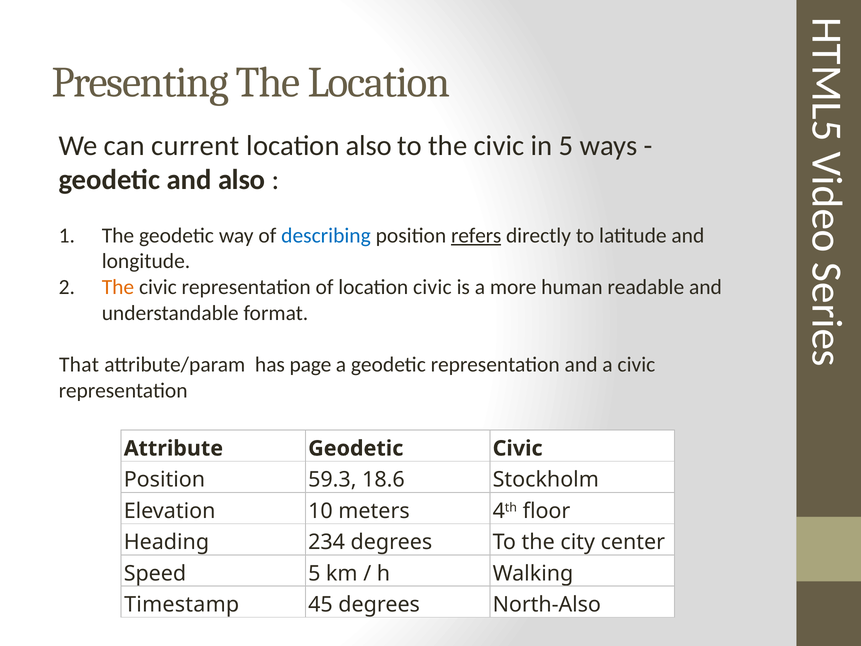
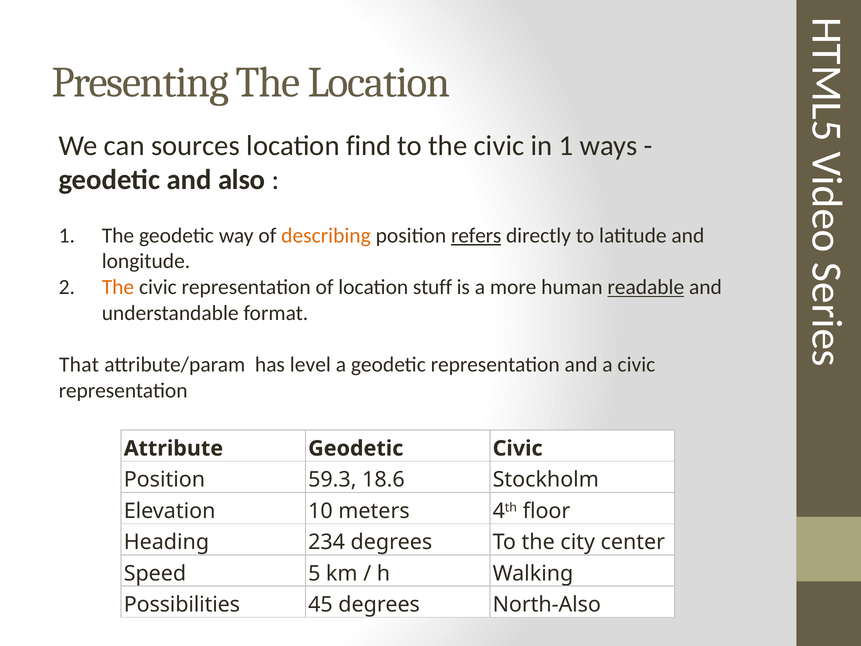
current: current -> sources (196, 146)
location also: also -> find (369, 146)
in 5: 5 -> 1 (566, 146)
describing colour: blue -> orange (326, 235)
location civic: civic -> stuff (433, 287)
readable underline: none -> present (646, 287)
page: page -> level (310, 365)
Timestamp: Timestamp -> Possibilities (182, 604)
